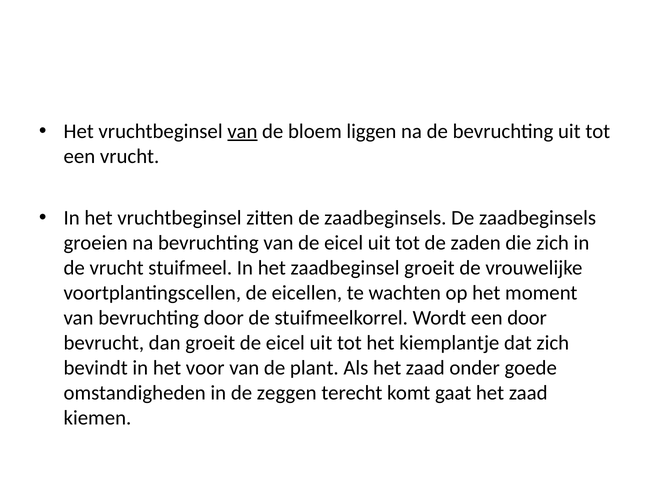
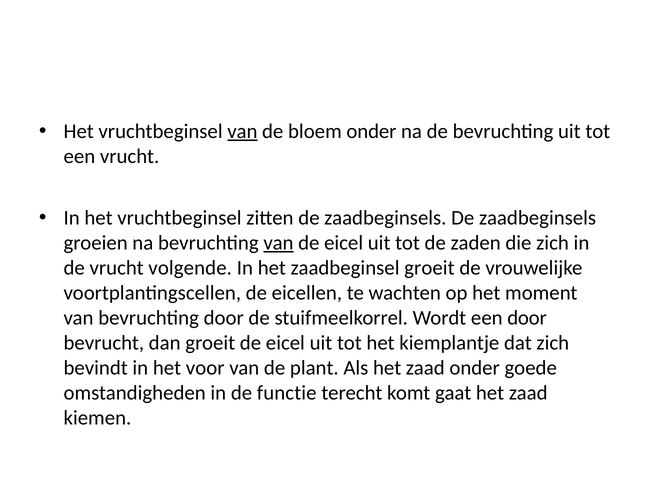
bloem liggen: liggen -> onder (371, 131)
van underline: none -> present (278, 243)
stuifmeel: stuifmeel -> volgende (190, 268)
zeggen: zeggen -> functie (287, 393)
